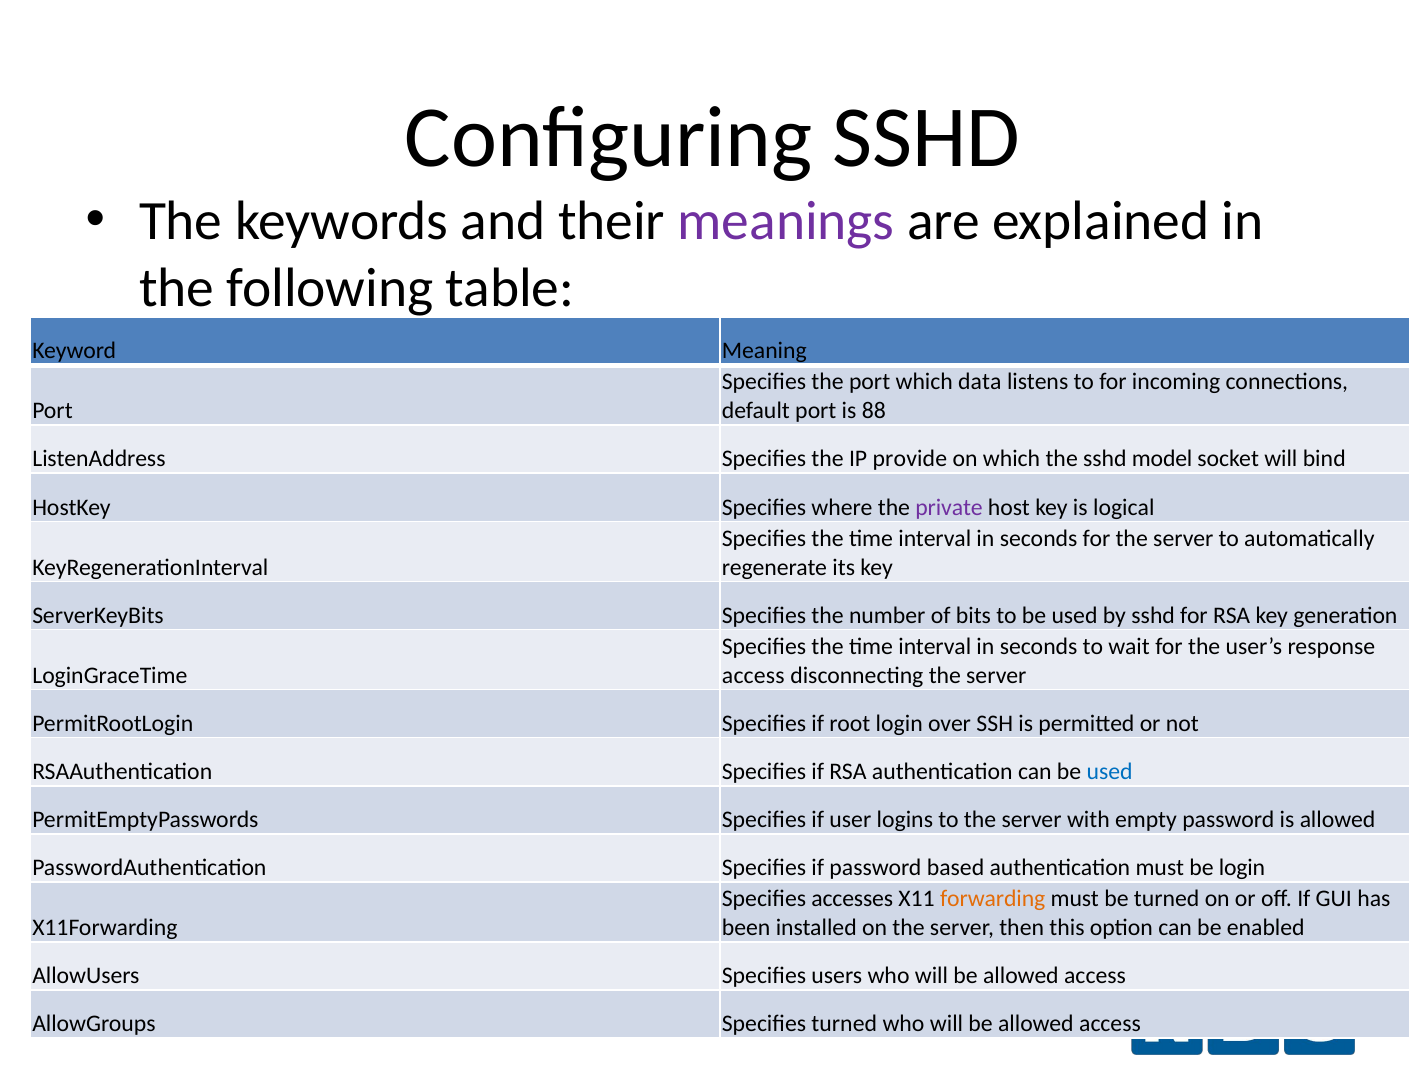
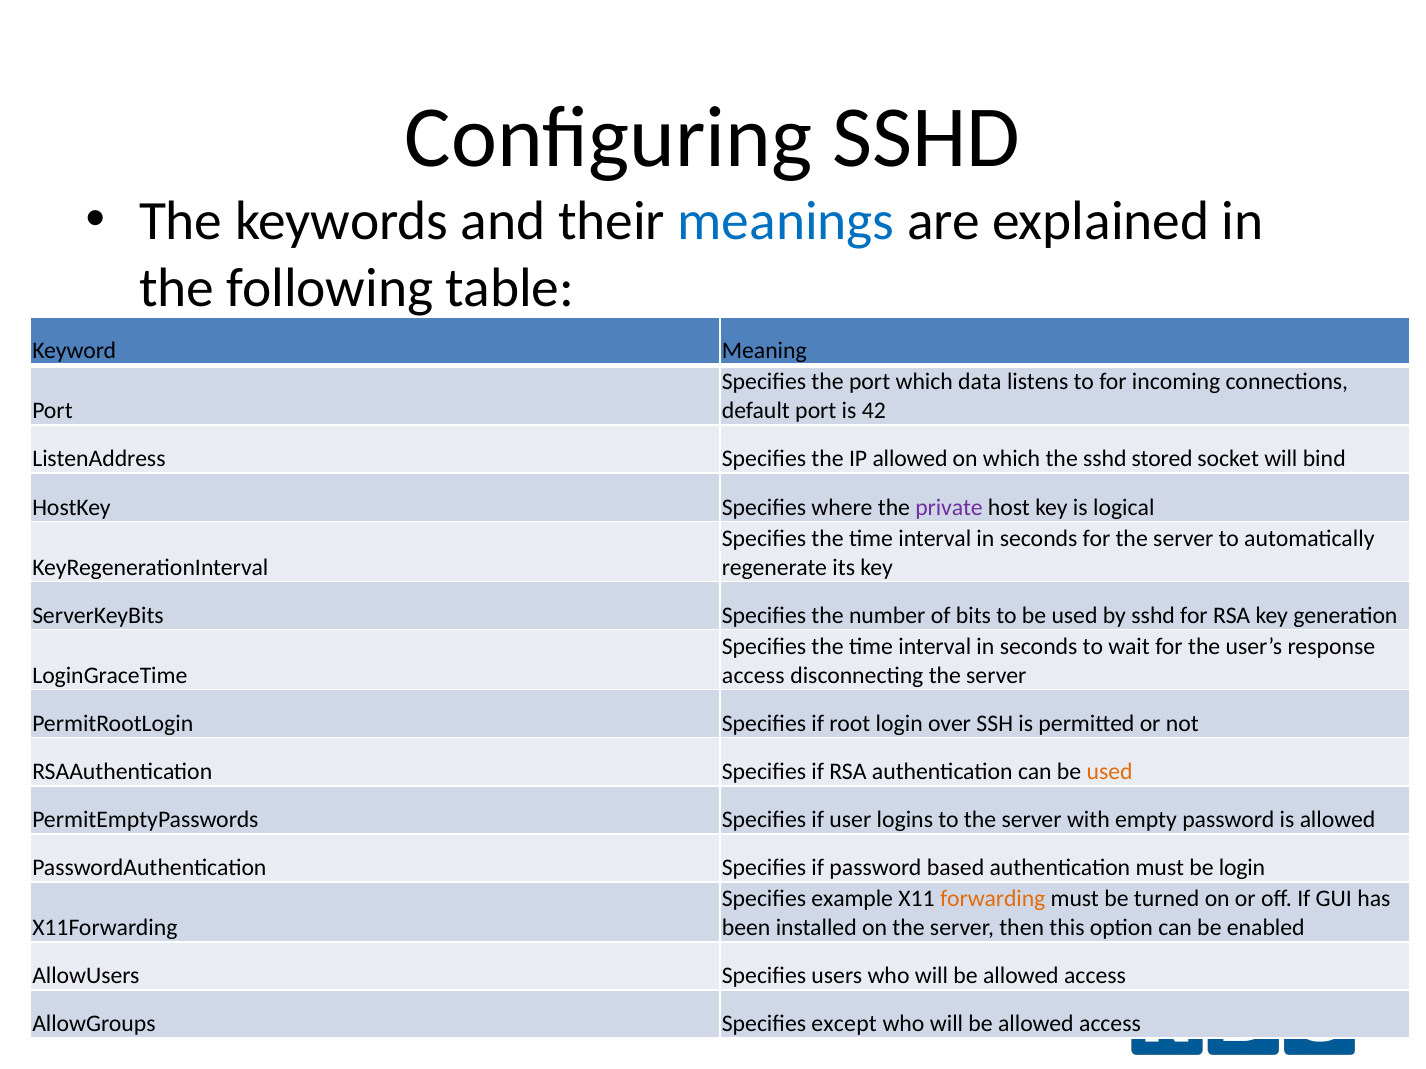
meanings colour: purple -> blue (786, 222)
88: 88 -> 42 (874, 411)
IP provide: provide -> allowed (910, 459)
model: model -> stored (1162, 459)
used colour: blue -> orange (1110, 772)
accesses: accesses -> example (852, 899)
Specifies turned: turned -> except (844, 1025)
